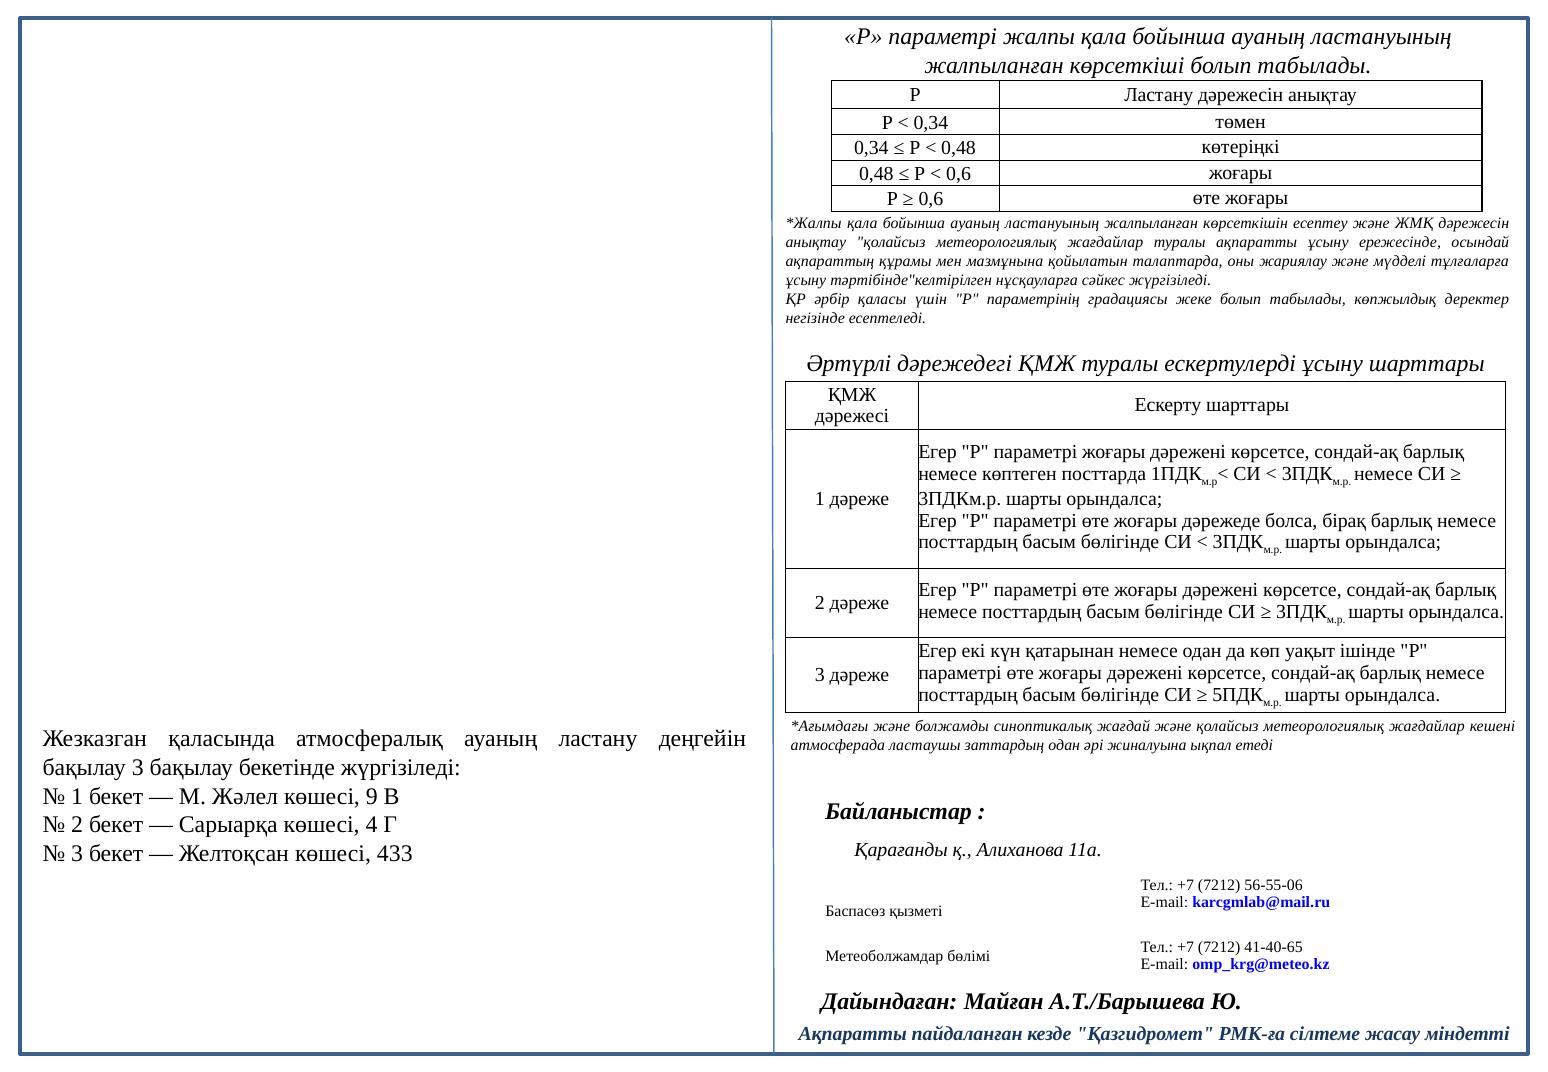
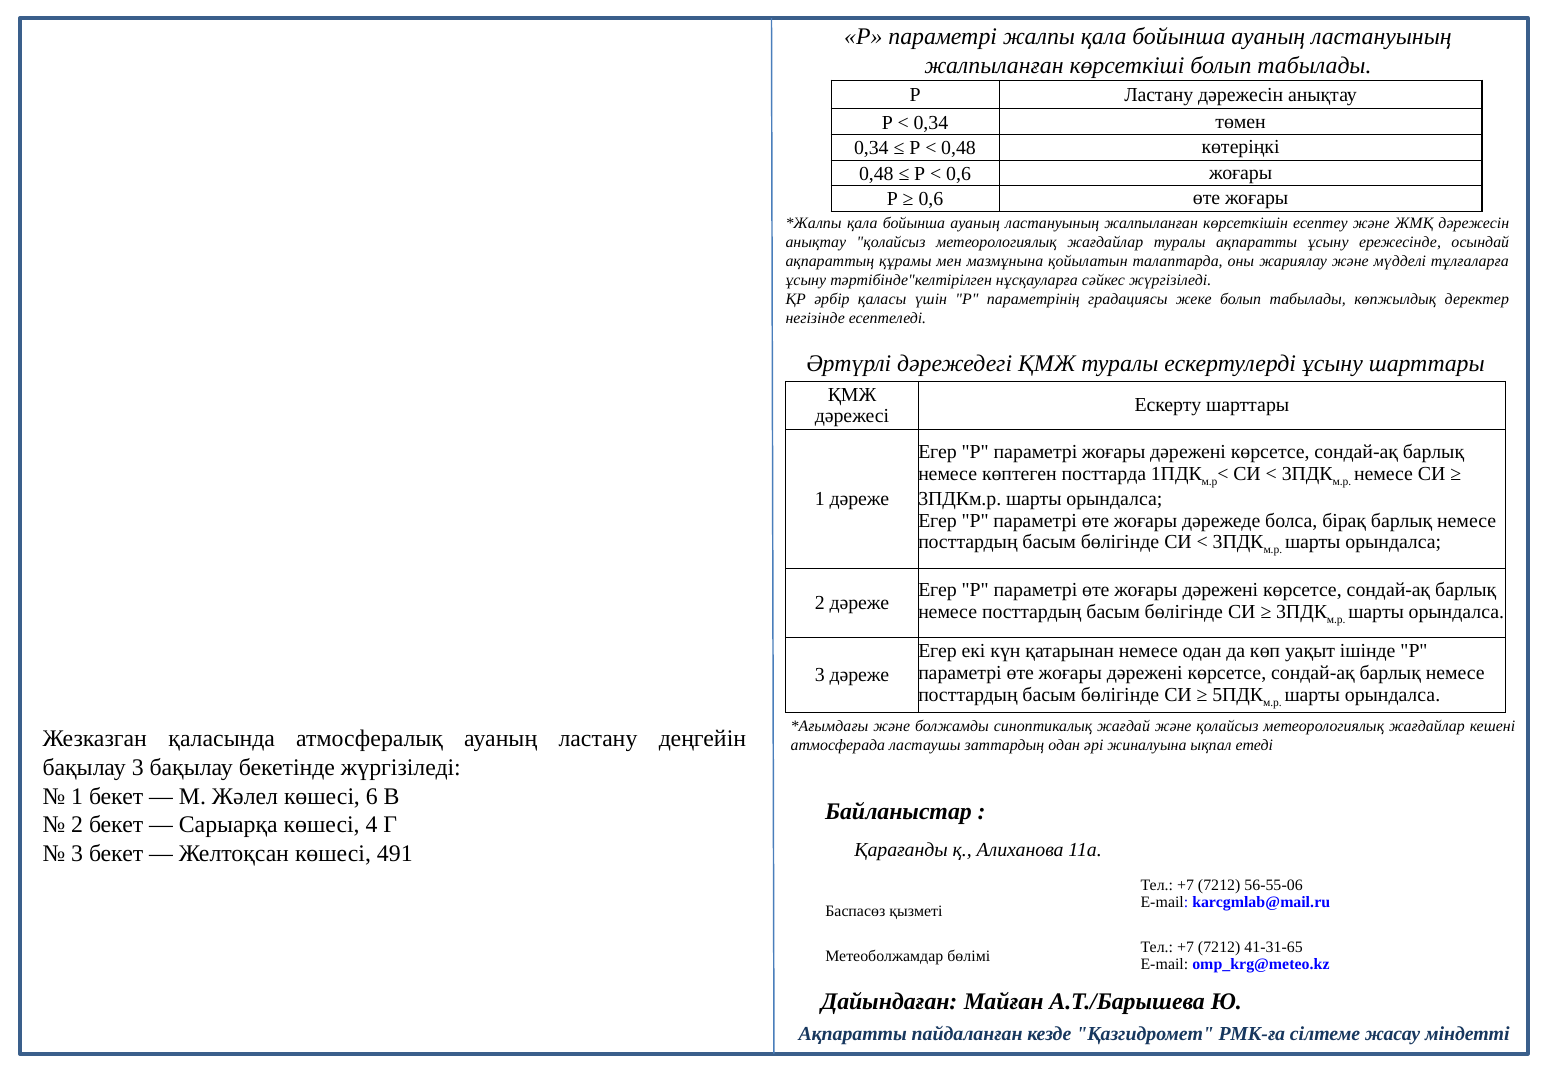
9: 9 -> 6 (372, 796)
433: 433 -> 491 (395, 853)
41-40-65: 41-40-65 -> 41-31-65 (1274, 947)
